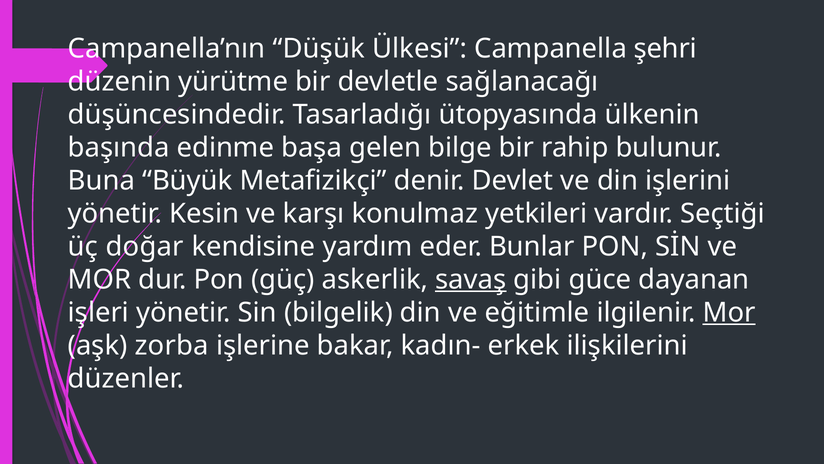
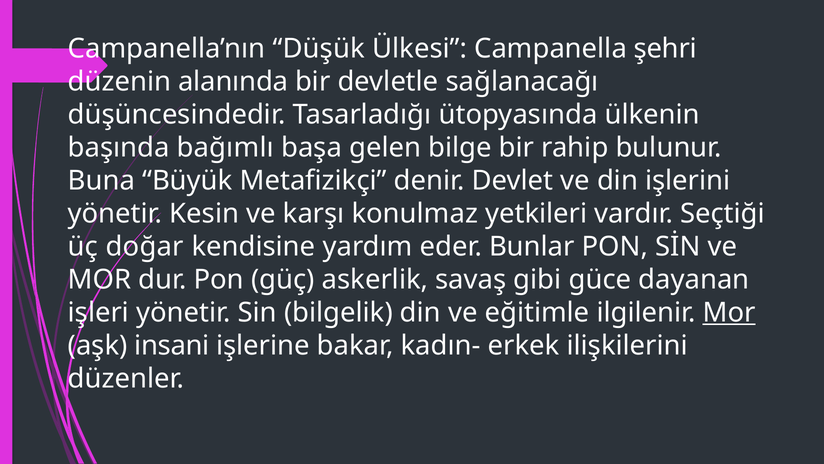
yürütme: yürütme -> alanında (233, 81)
edinme: edinme -> bağımlı (225, 147)
savaş underline: present -> none (471, 279)
zorba: zorba -> insani (172, 345)
